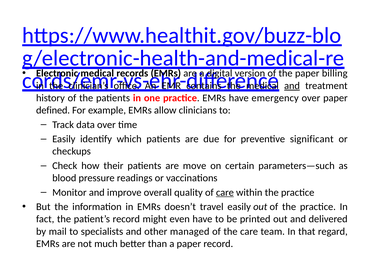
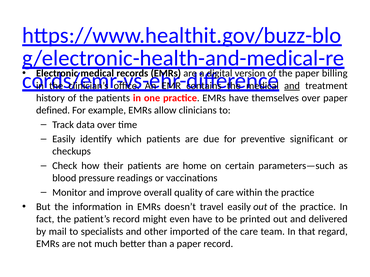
emergency: emergency -> themselves (275, 98)
move: move -> home (195, 166)
care underline: present -> none (225, 193)
managed: managed -> imported (190, 232)
